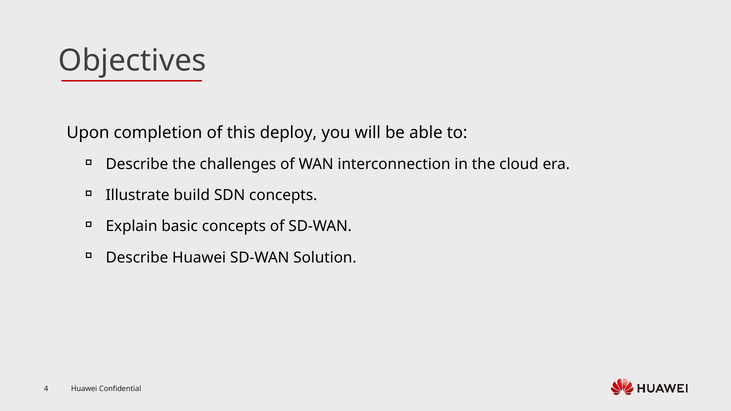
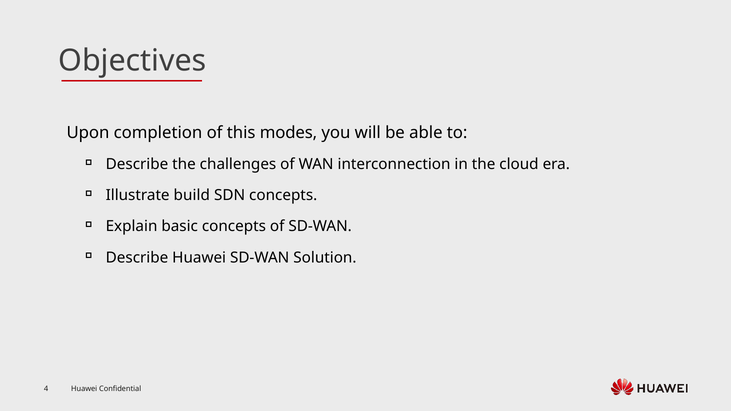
deploy: deploy -> modes (288, 133)
